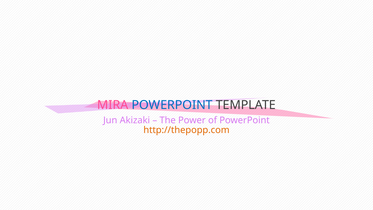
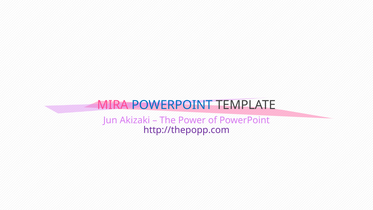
http://thepopp.com colour: orange -> purple (186, 130)
